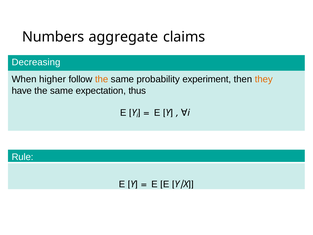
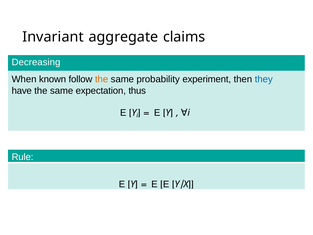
Numbers: Numbers -> Invariant (53, 37)
higher: higher -> known (53, 79)
they colour: orange -> blue (264, 79)
